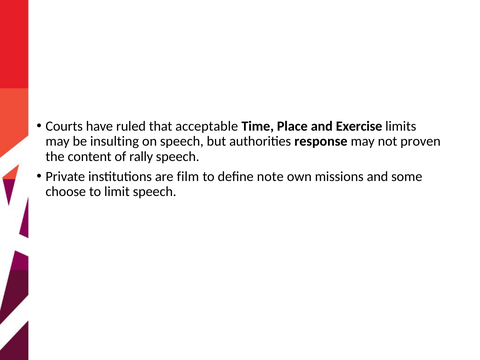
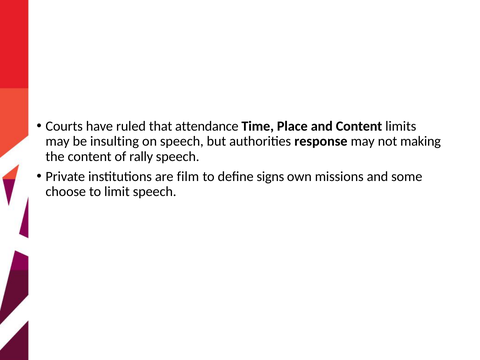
acceptable: acceptable -> attendance (207, 126)
and Exercise: Exercise -> Content (359, 126)
proven: proven -> making (421, 141)
note: note -> signs (270, 177)
